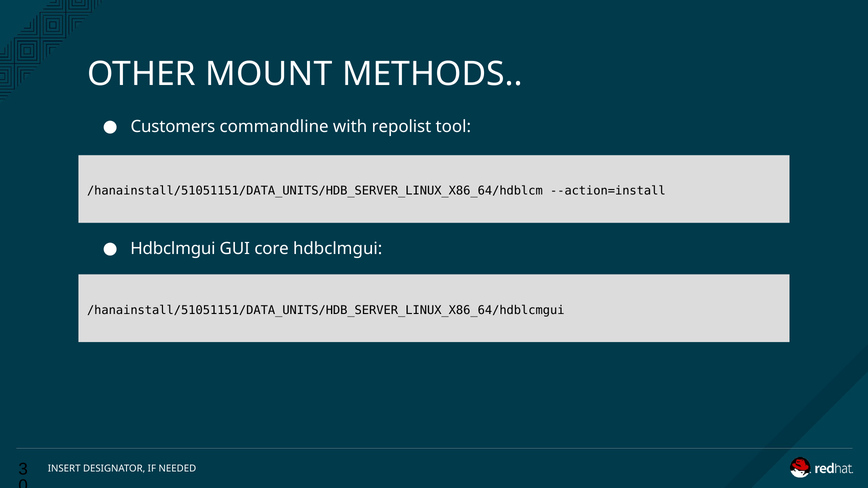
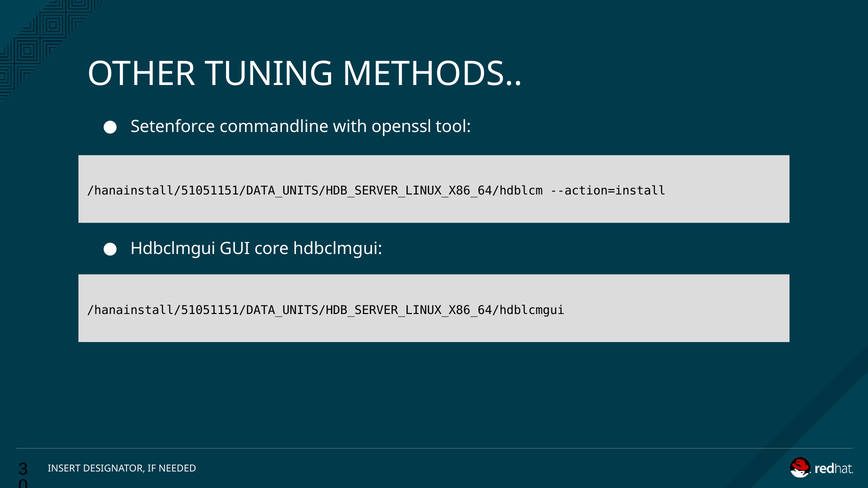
MOUNT: MOUNT -> TUNING (269, 74)
Customers: Customers -> Setenforce (173, 127)
repolist: repolist -> openssl (402, 127)
